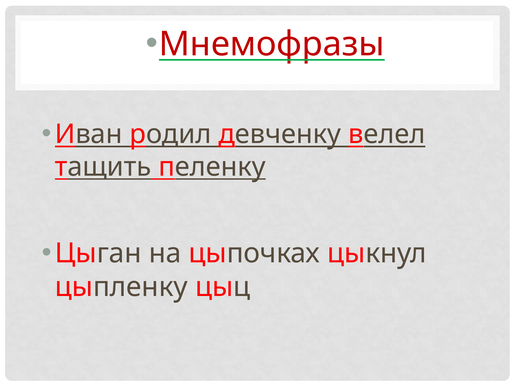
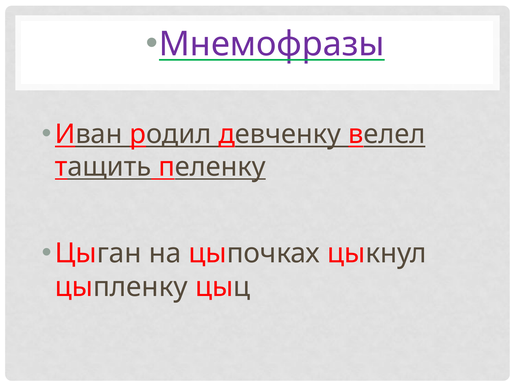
Мнемофразы colour: red -> purple (272, 44)
